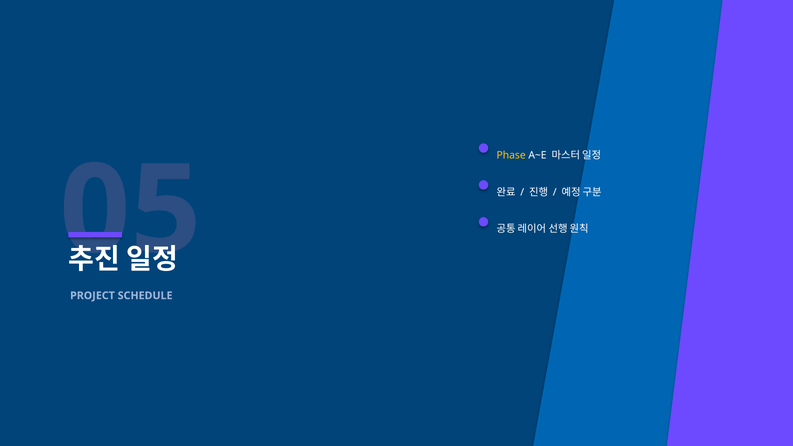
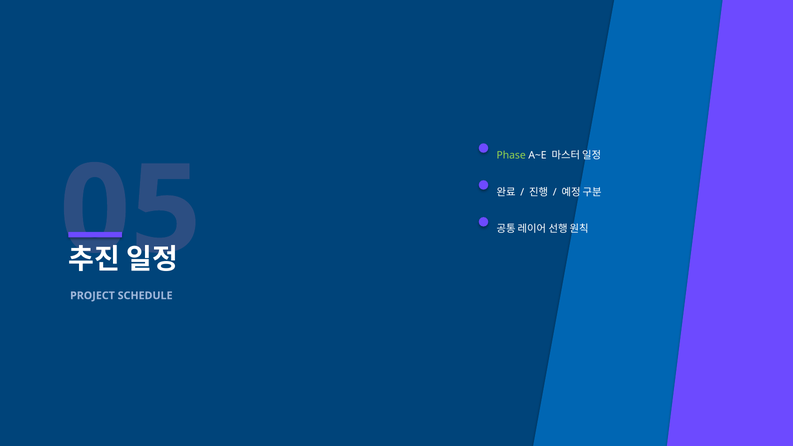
Phase colour: yellow -> light green (511, 155)
